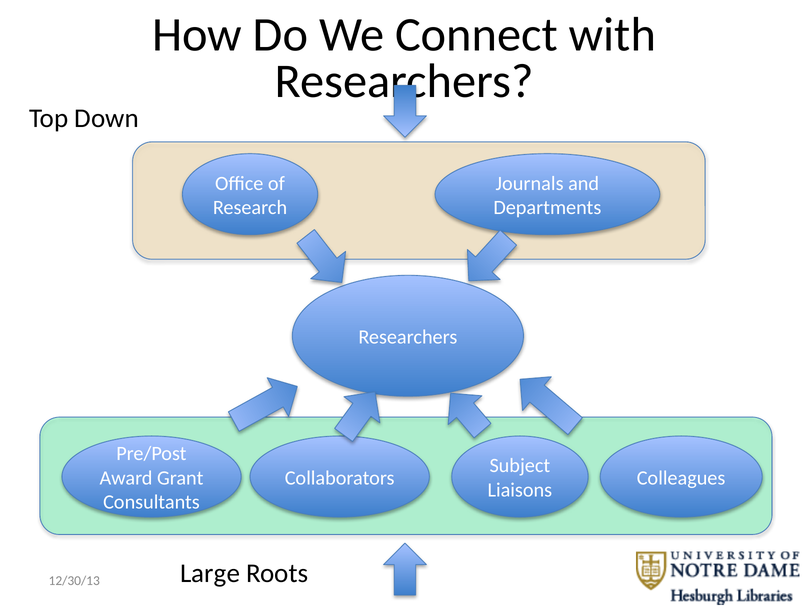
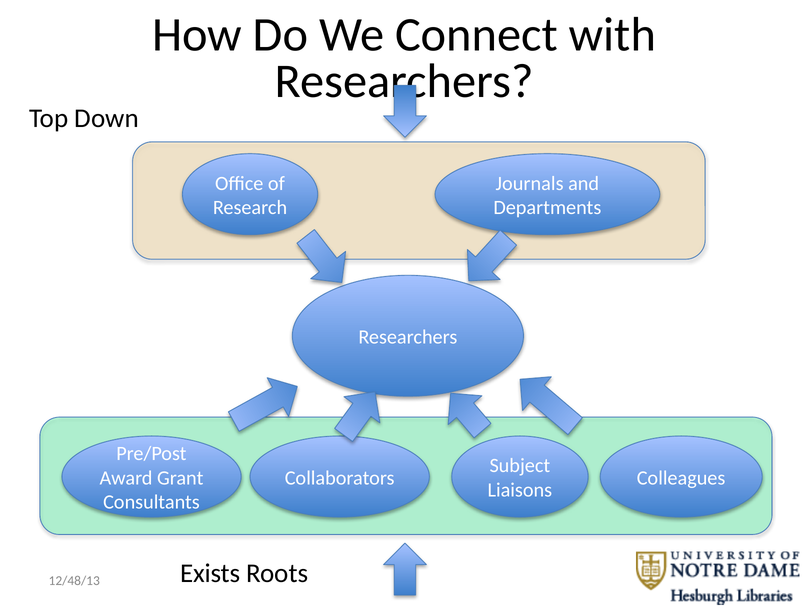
Large: Large -> Exists (210, 573)
12/30/13: 12/30/13 -> 12/48/13 (74, 580)
